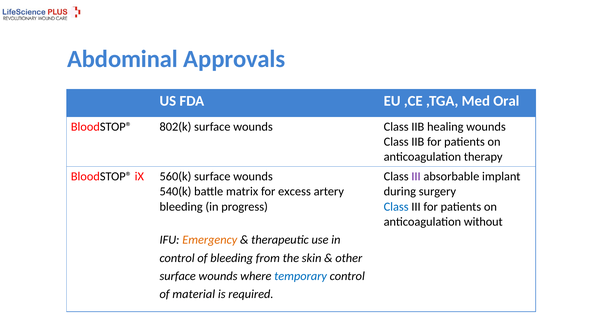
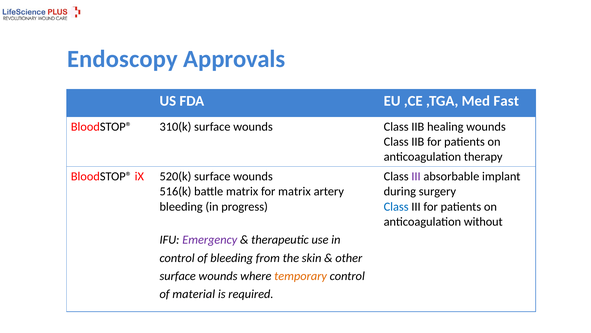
Abdominal: Abdominal -> Endoscopy (122, 59)
Oral: Oral -> Fast (506, 101)
802(k: 802(k -> 310(k (175, 127)
560(k: 560(k -> 520(k (175, 176)
540(k: 540(k -> 516(k (175, 191)
for excess: excess -> matrix (294, 191)
Emergency colour: orange -> purple (210, 240)
temporary colour: blue -> orange (301, 276)
